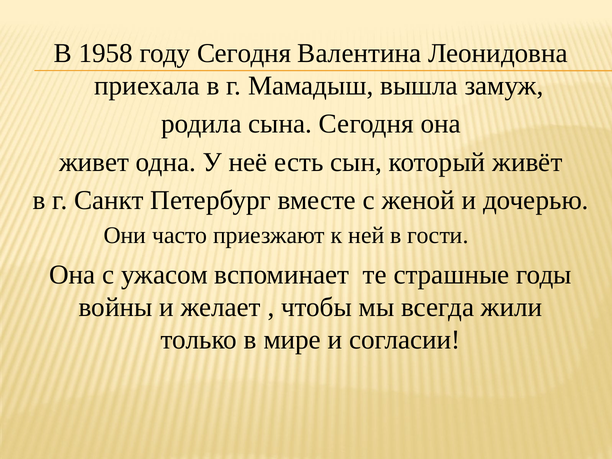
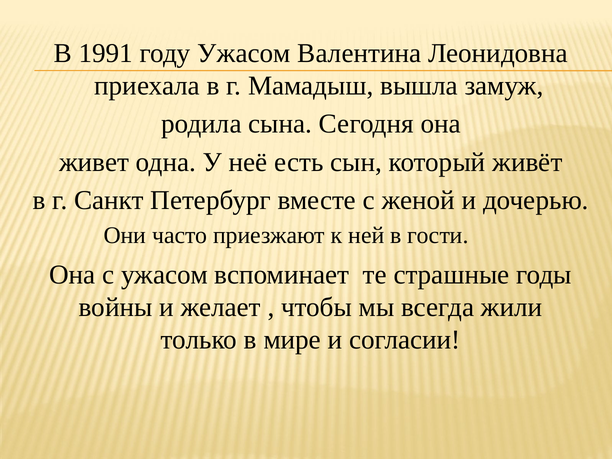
1958: 1958 -> 1991 (106, 53)
году Сегодня: Сегодня -> Ужасом (244, 53)
